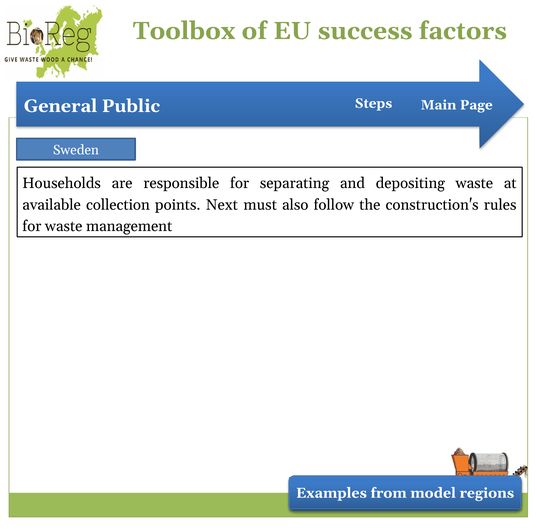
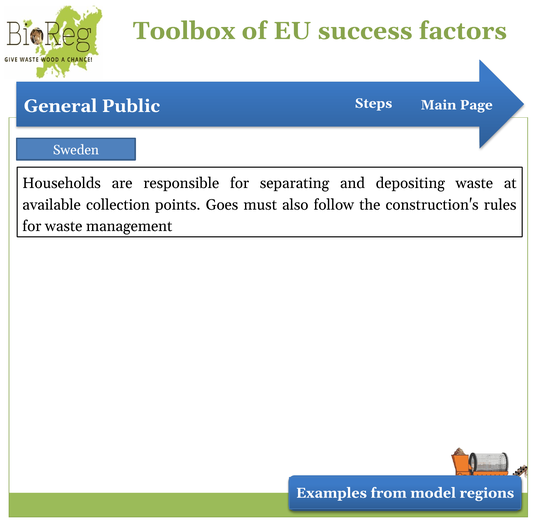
Next: Next -> Goes (222, 205)
